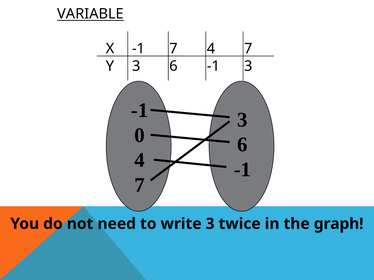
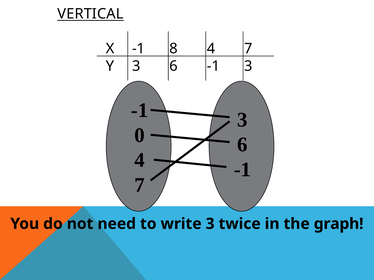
VARIABLE: VARIABLE -> VERTICAL (90, 14)
-1 7: 7 -> 8 (174, 49)
